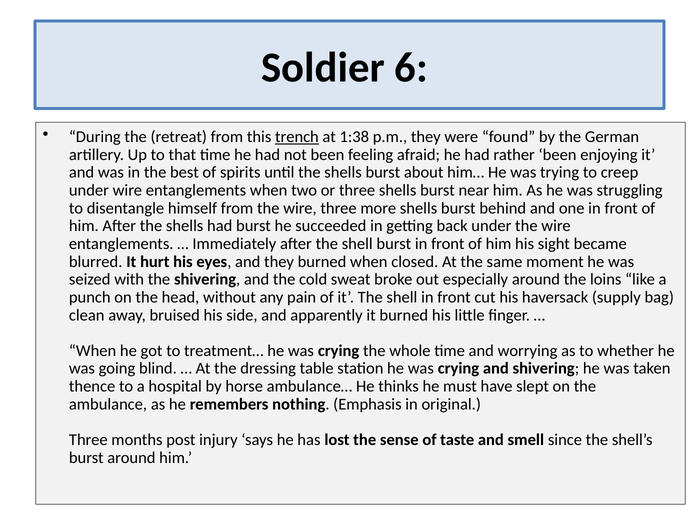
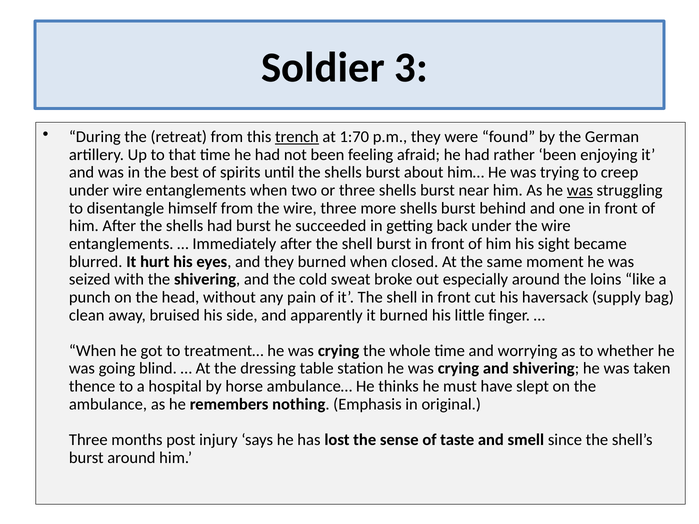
6: 6 -> 3 (411, 68)
1:38: 1:38 -> 1:70 (354, 137)
was underline: none -> present (580, 190)
